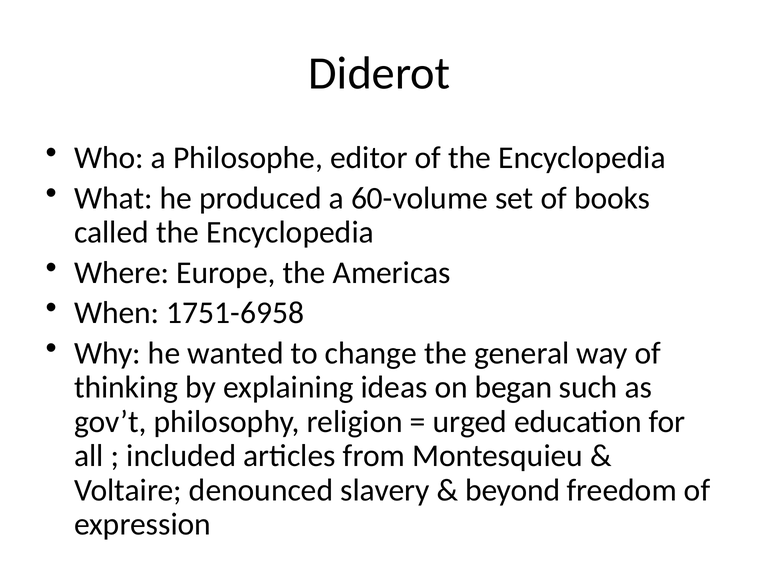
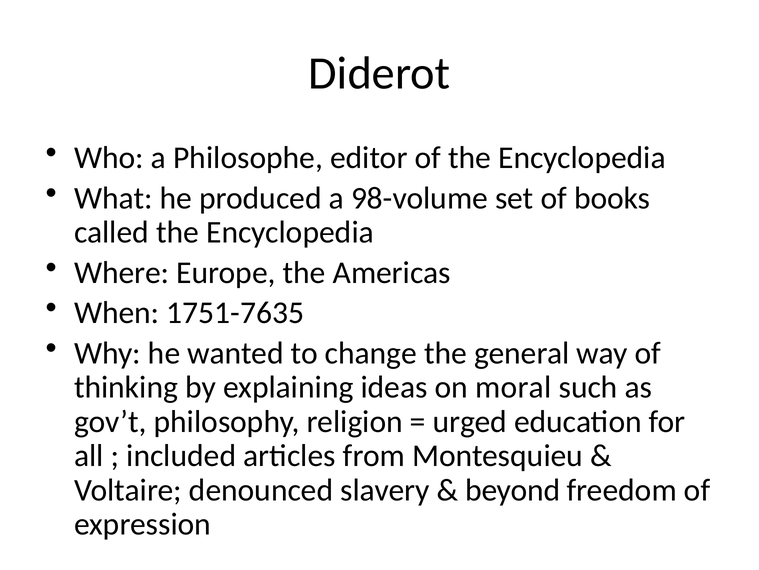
60-volume: 60-volume -> 98-volume (419, 198)
1751-6958: 1751-6958 -> 1751-7635 (235, 313)
began: began -> moral (513, 387)
